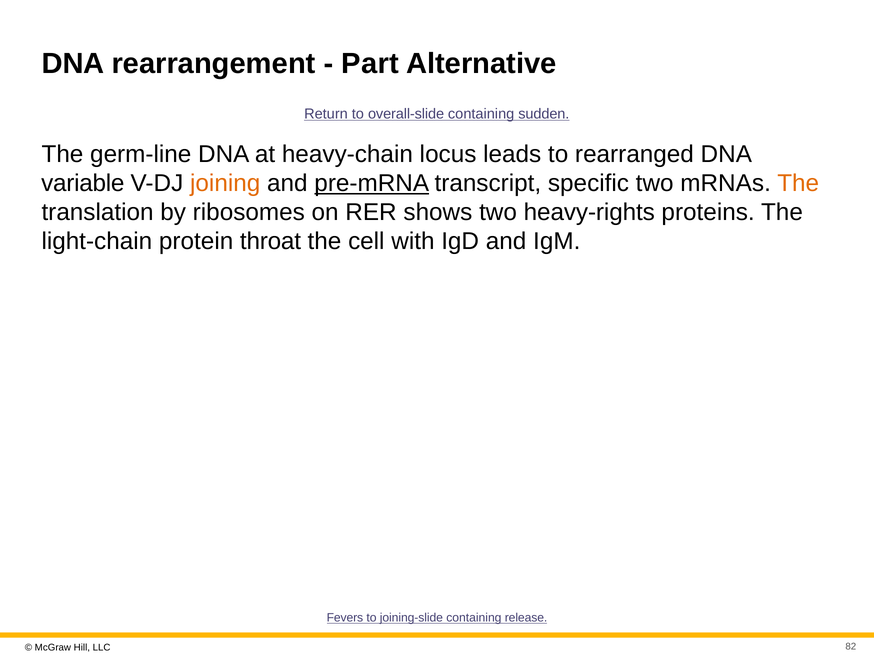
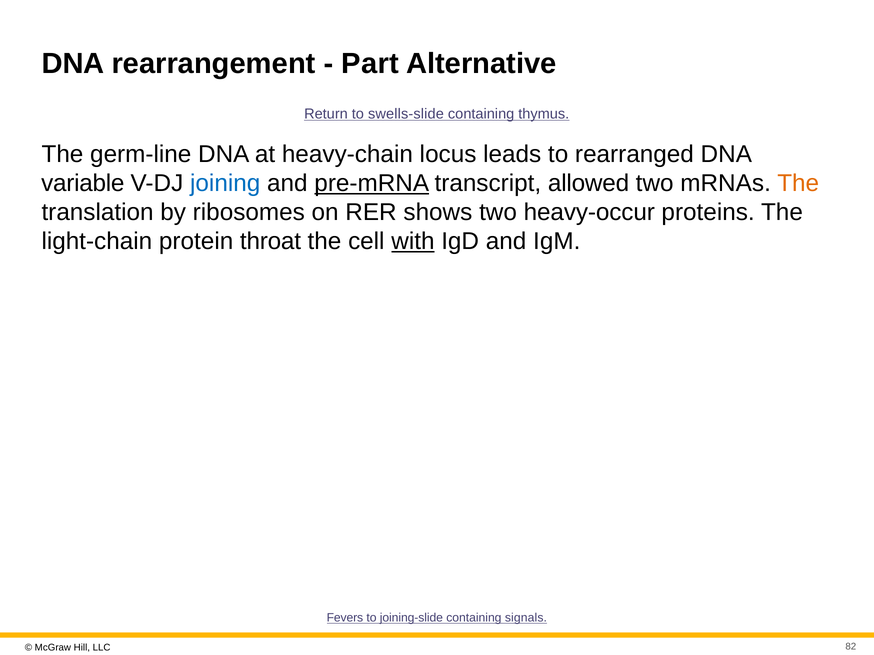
overall-slide: overall-slide -> swells-slide (406, 114)
sudden: sudden -> thymus (544, 114)
joining colour: orange -> blue (225, 183)
specific: specific -> allowed (589, 183)
heavy-rights: heavy-rights -> heavy-occur (589, 212)
with underline: none -> present (413, 242)
release: release -> signals (526, 618)
